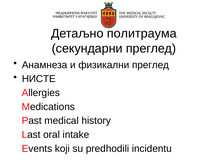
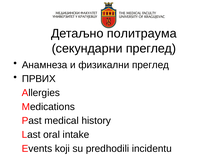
НИСТЕ: НИСТЕ -> ПРВИХ (39, 79)
